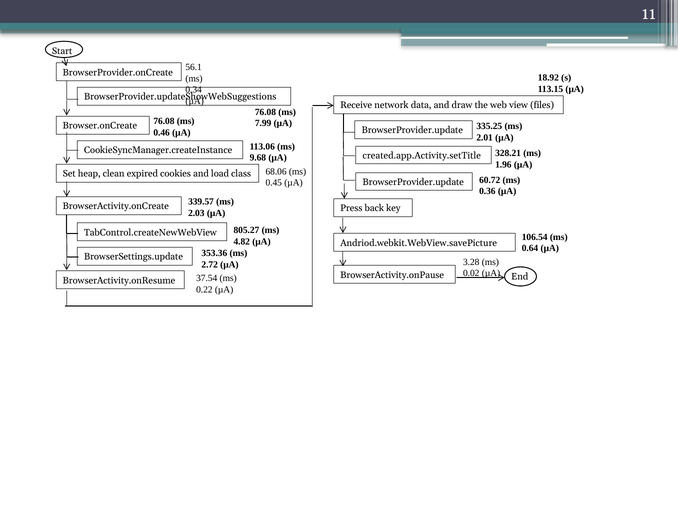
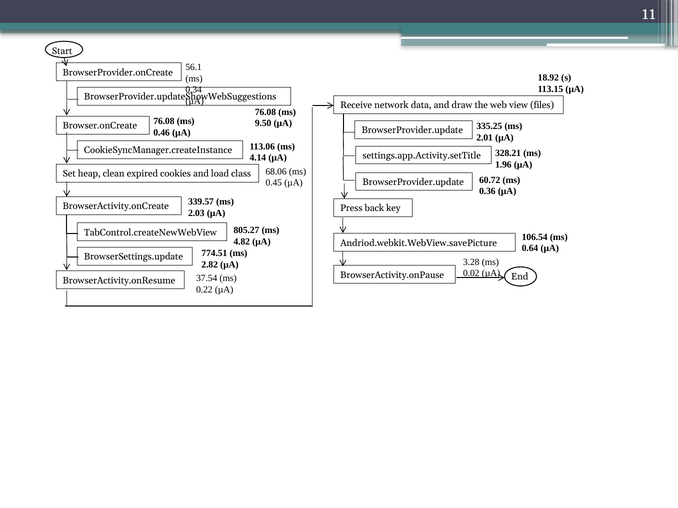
7.99: 7.99 -> 9.50 (263, 123)
created.app.Activity.setTitle: created.app.Activity.setTitle -> settings.app.Activity.setTitle (422, 156)
9.68: 9.68 -> 4.14 (258, 158)
353.36: 353.36 -> 774.51 (214, 253)
2.72: 2.72 -> 2.82 (210, 265)
